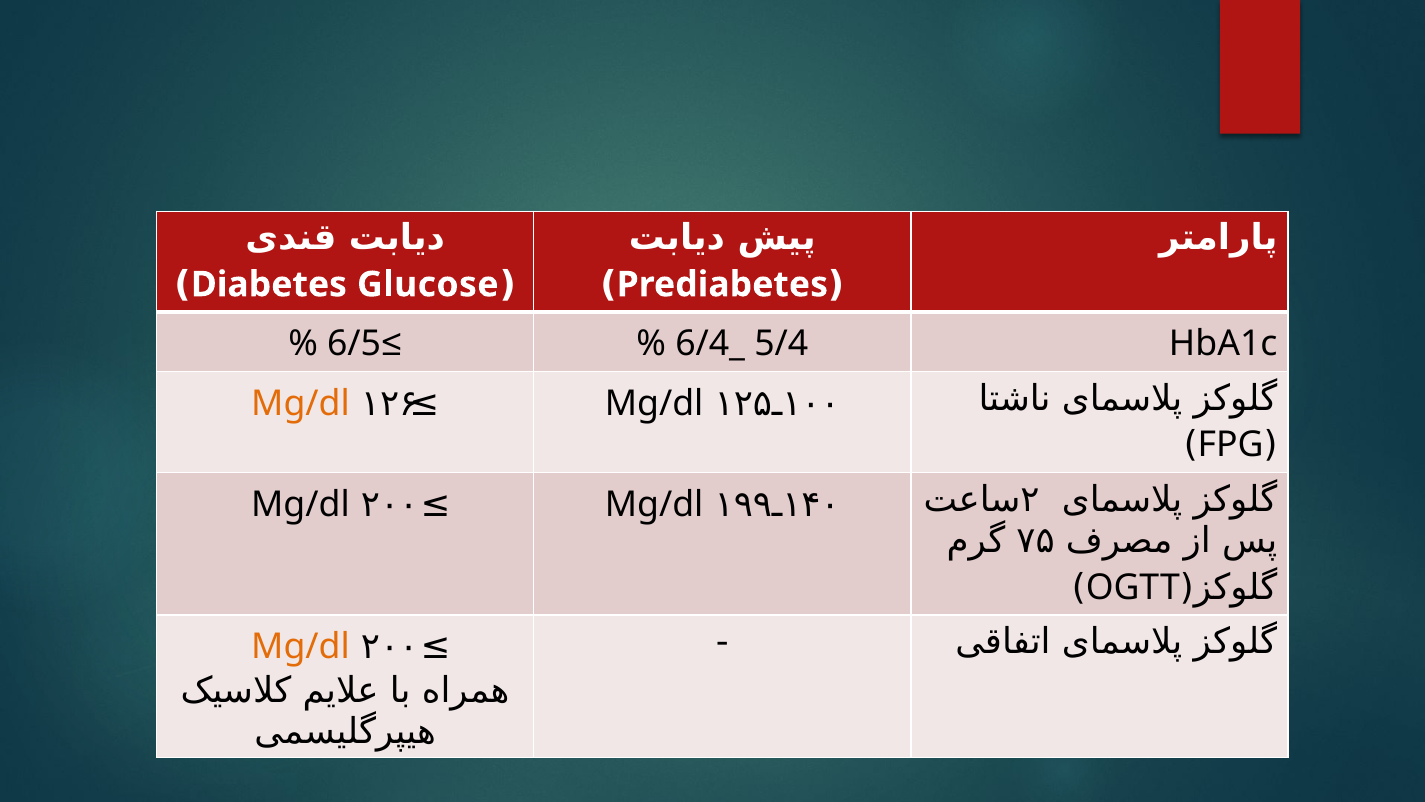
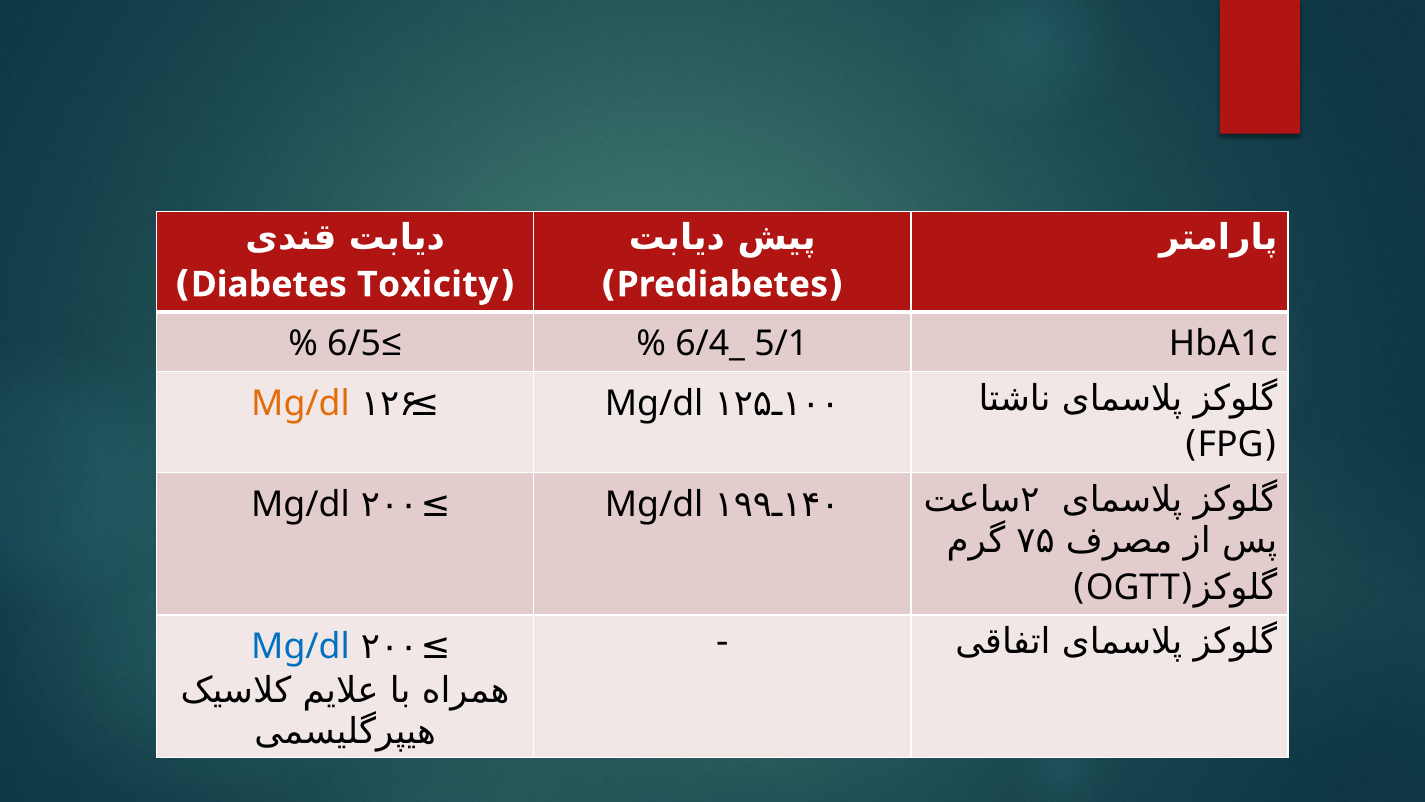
Glucose: Glucose -> Toxicity (428, 284)
5/4: 5/4 -> 5/1 (781, 344)
Mg/dl colour: orange -> blue (300, 646)
